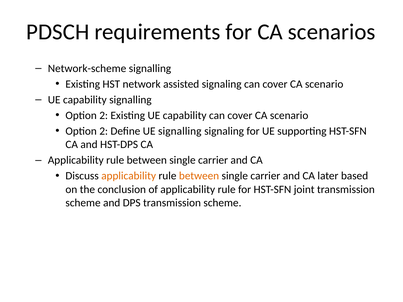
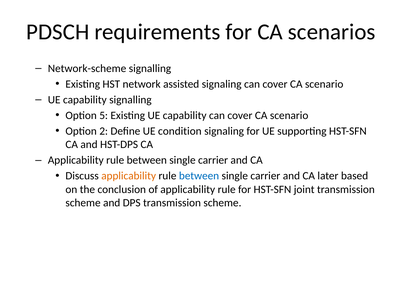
2: 2 -> 5 (104, 116)
UE signalling: signalling -> condition (180, 131)
between colour: orange -> blue (199, 176)
